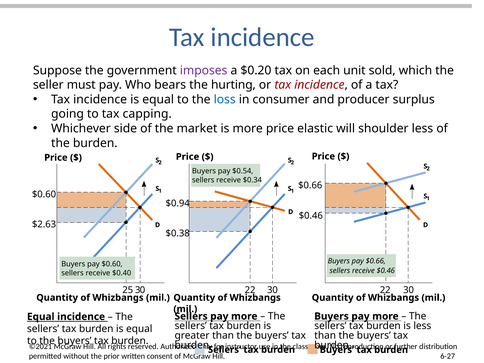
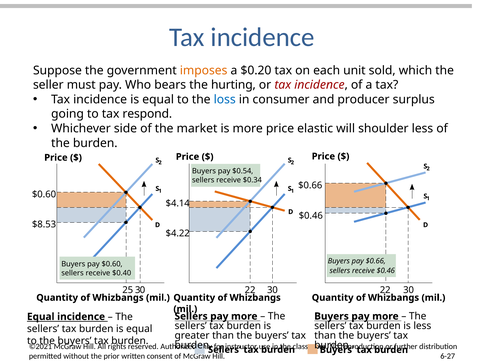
imposes colour: purple -> orange (204, 70)
capping: capping -> respond (147, 114)
$0.94: $0.94 -> $4.14 (178, 203)
$2.63: $2.63 -> $8.53 (44, 224)
$0.38: $0.38 -> $4.22 (178, 233)
